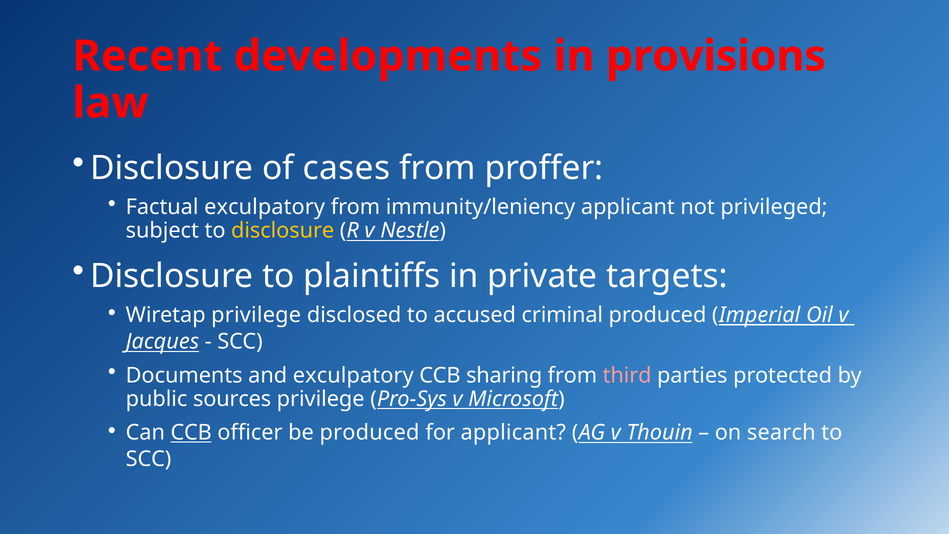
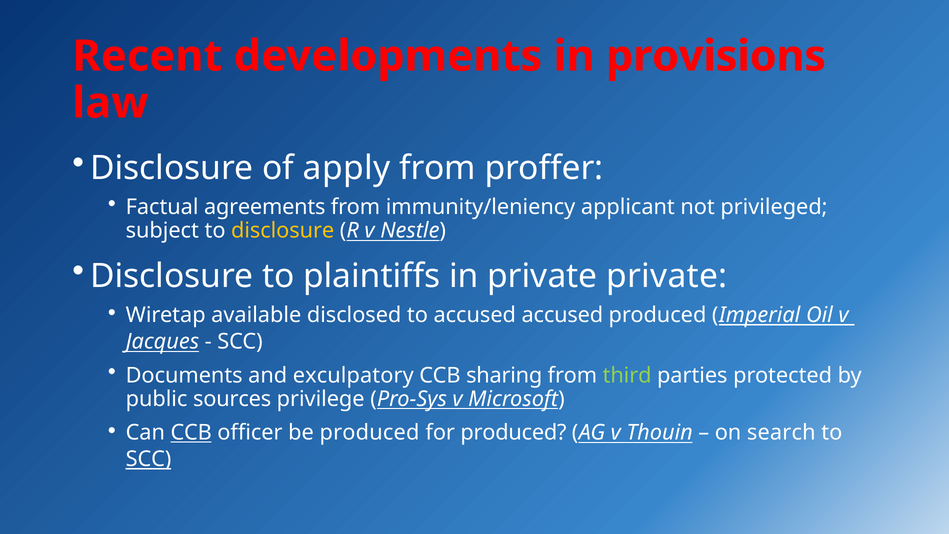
cases: cases -> apply (347, 168)
Factual exculpatory: exculpatory -> agreements (265, 207)
private targets: targets -> private (667, 276)
Wiretap privilege: privilege -> available (256, 315)
accused criminal: criminal -> accused (562, 315)
third colour: pink -> light green (627, 375)
for applicant: applicant -> produced (513, 432)
SCC underline: none -> present (149, 459)
